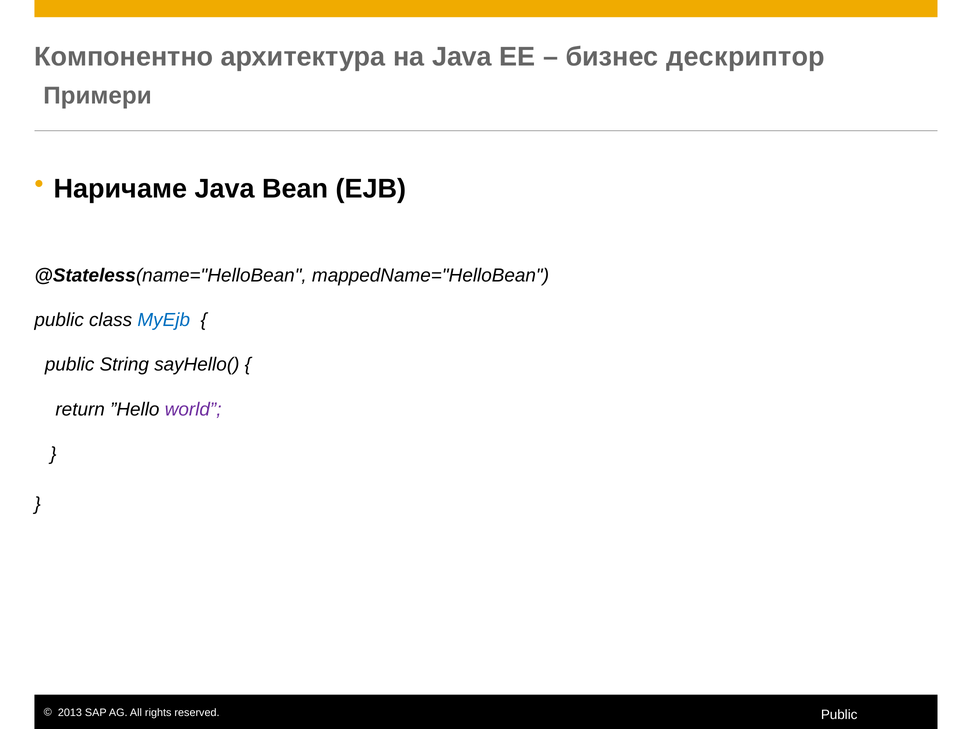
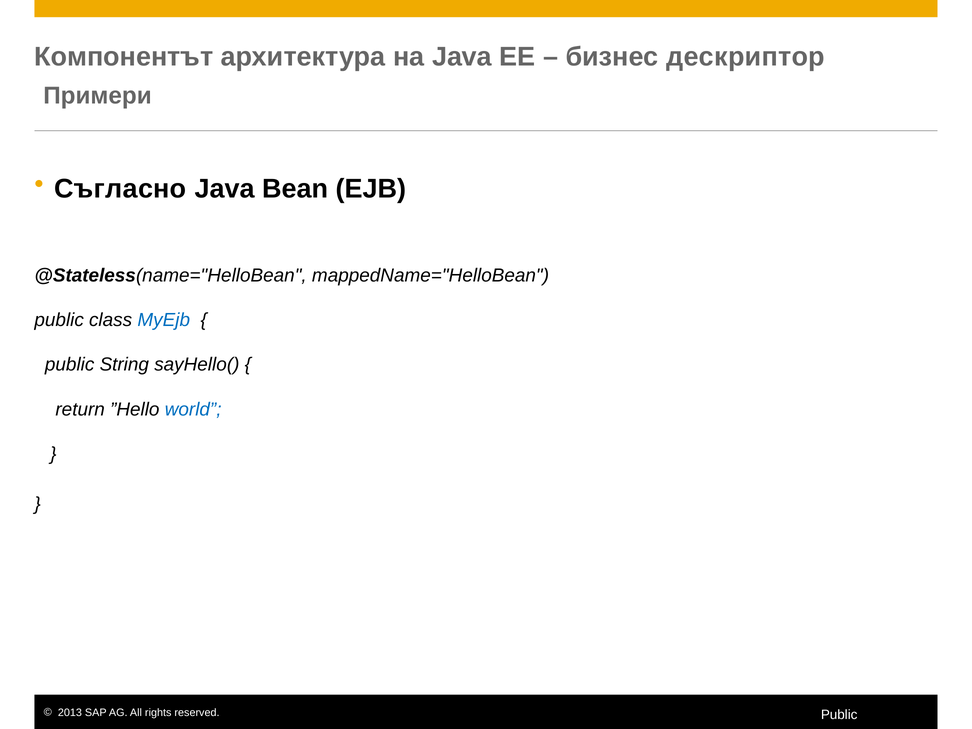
Компонентно: Компонентно -> Компонентът (124, 57)
Наричаме: Наричаме -> Съгласно (120, 189)
world colour: purple -> blue (193, 409)
